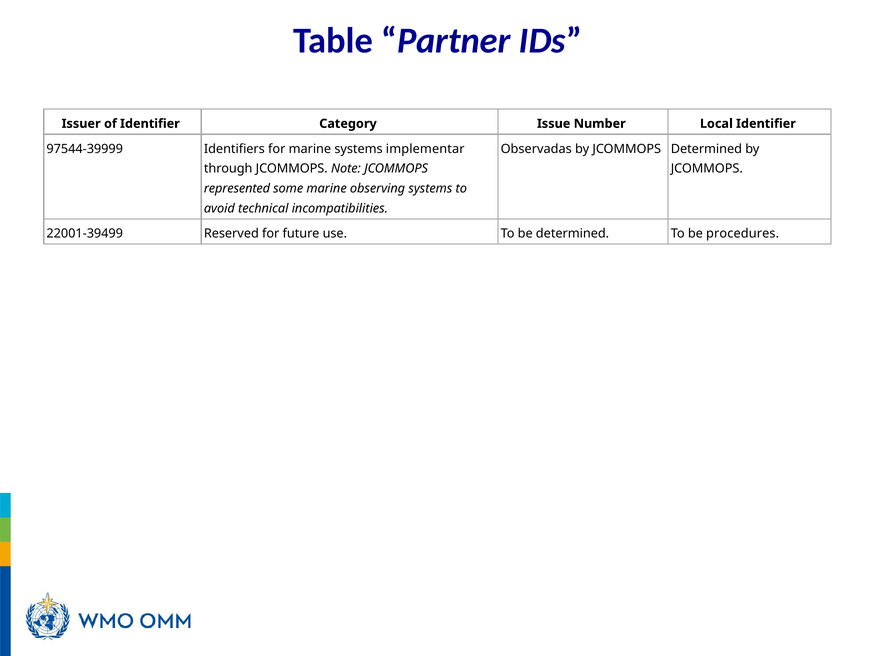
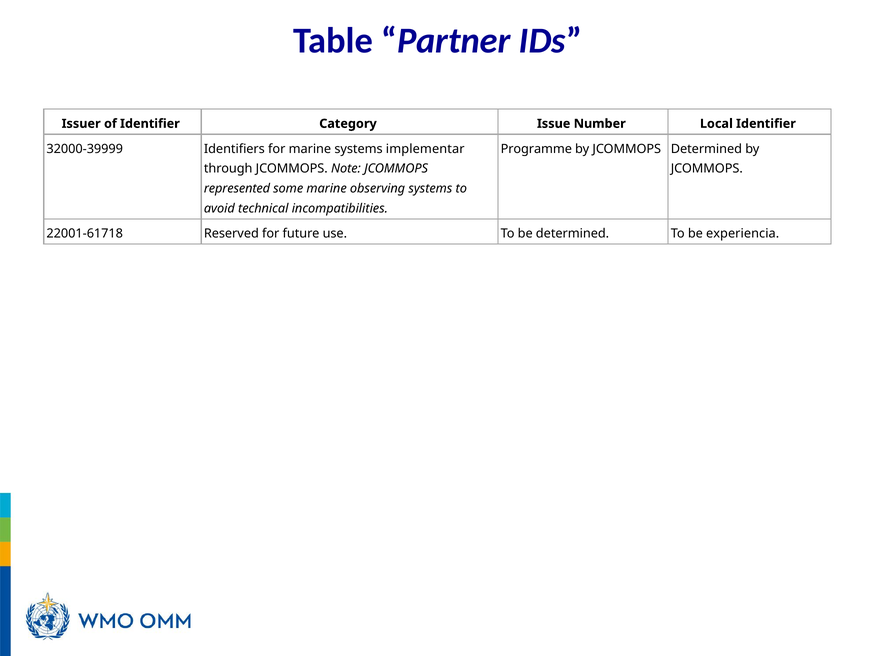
97544-39999: 97544-39999 -> 32000-39999 (85, 149)
Observadas: Observadas -> Programme (536, 149)
22001-39499: 22001-39499 -> 22001-61718 (85, 234)
procedures: procedures -> experiencia (743, 234)
